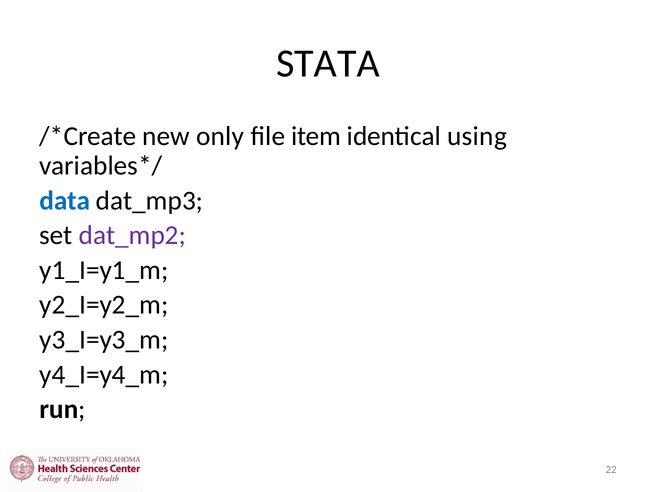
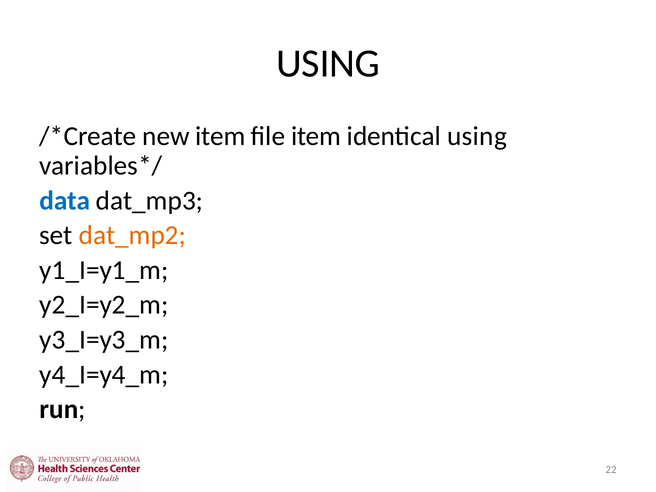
STATA: STATA -> USING (328, 64)
new only: only -> item (220, 136)
dat_mp2 colour: purple -> orange (132, 235)
